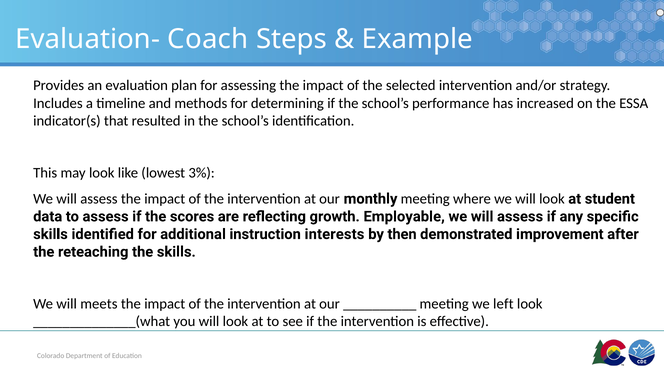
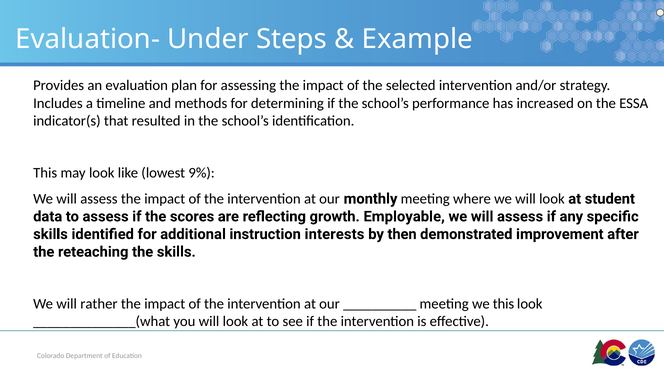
Coach: Coach -> Under (208, 39)
3%: 3% -> 9% (202, 173)
meets: meets -> rather (99, 304)
we left: left -> this (503, 304)
